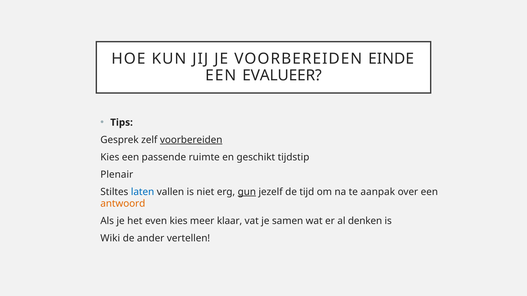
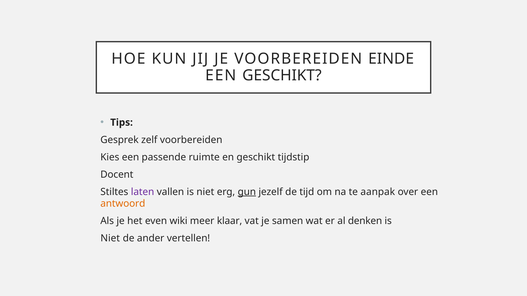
EEN EVALUEER: EVALUEER -> GESCHIKT (282, 76)
voorbereiden underline: present -> none (191, 140)
Plenair: Plenair -> Docent (117, 175)
laten colour: blue -> purple (143, 192)
even kies: kies -> wiki (179, 221)
Wiki: Wiki -> Niet (110, 239)
